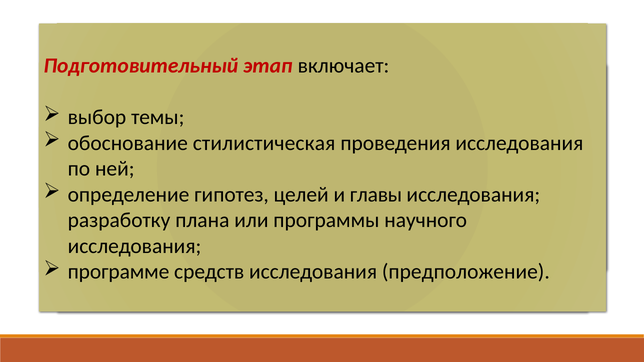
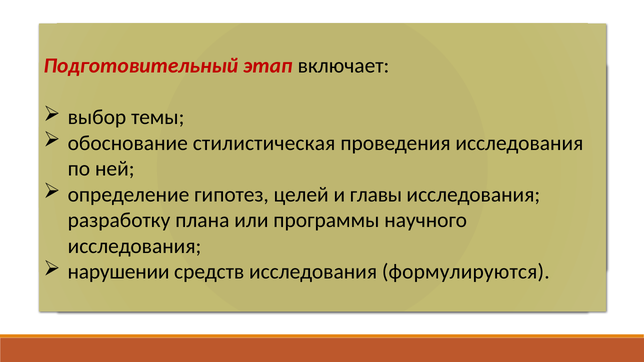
программе: программе -> нарушении (119, 272)
предположение: предположение -> формулируются (466, 272)
